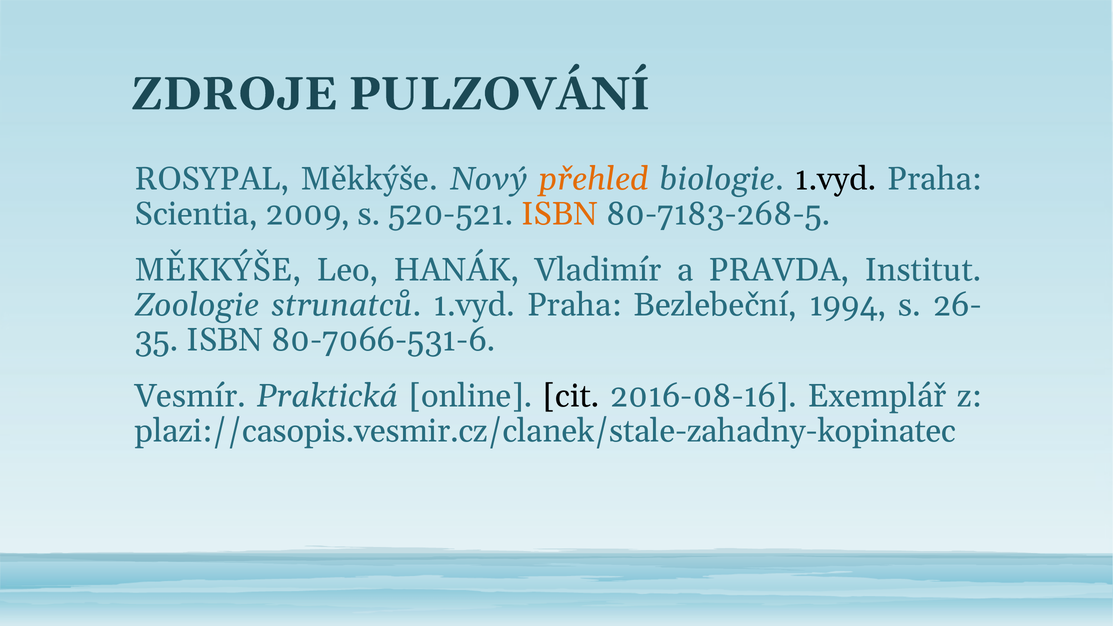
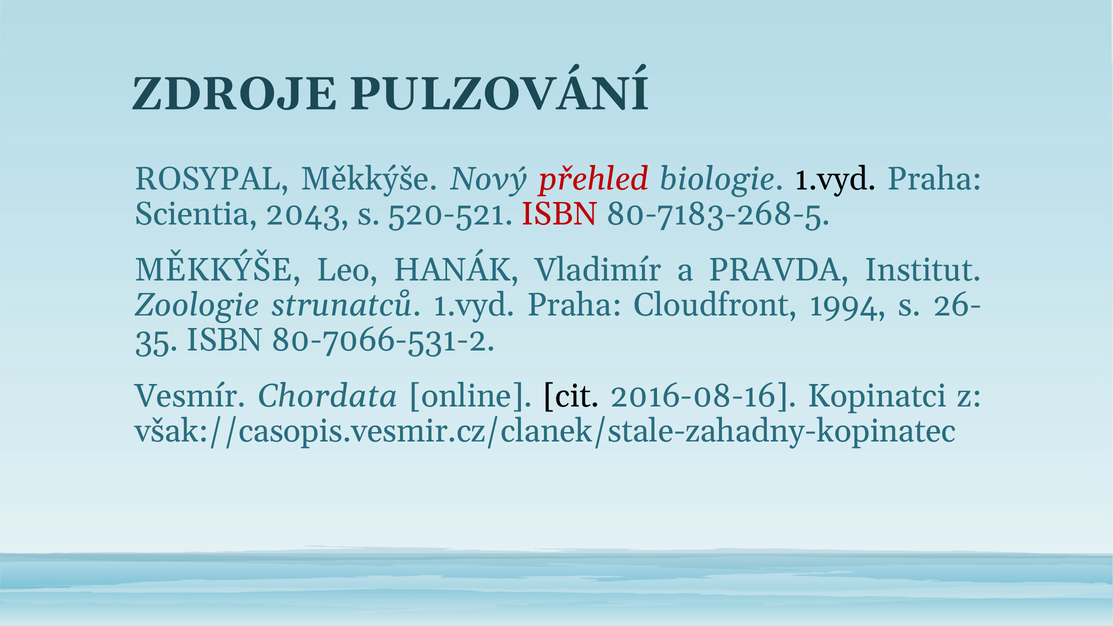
přehled colour: orange -> red (594, 179)
2009: 2009 -> 2043 (308, 214)
ISBN colour: orange -> red (560, 214)
Bezlebeční: Bezlebeční -> Cloudfront (716, 305)
80-7066-531-6: 80-7066-531-6 -> 80-7066-531-2 (383, 340)
Praktická: Praktická -> Chordata (328, 396)
Exemplář: Exemplář -> Kopinatci (877, 396)
plazi://casopis.vesmir.cz/clanek/stale-zahadny-kopinatec: plazi://casopis.vesmir.cz/clanek/stale-zahadny-kopinatec -> však://casopis.vesmir.cz/clanek/stale-zahadny-kopinatec (546, 431)
